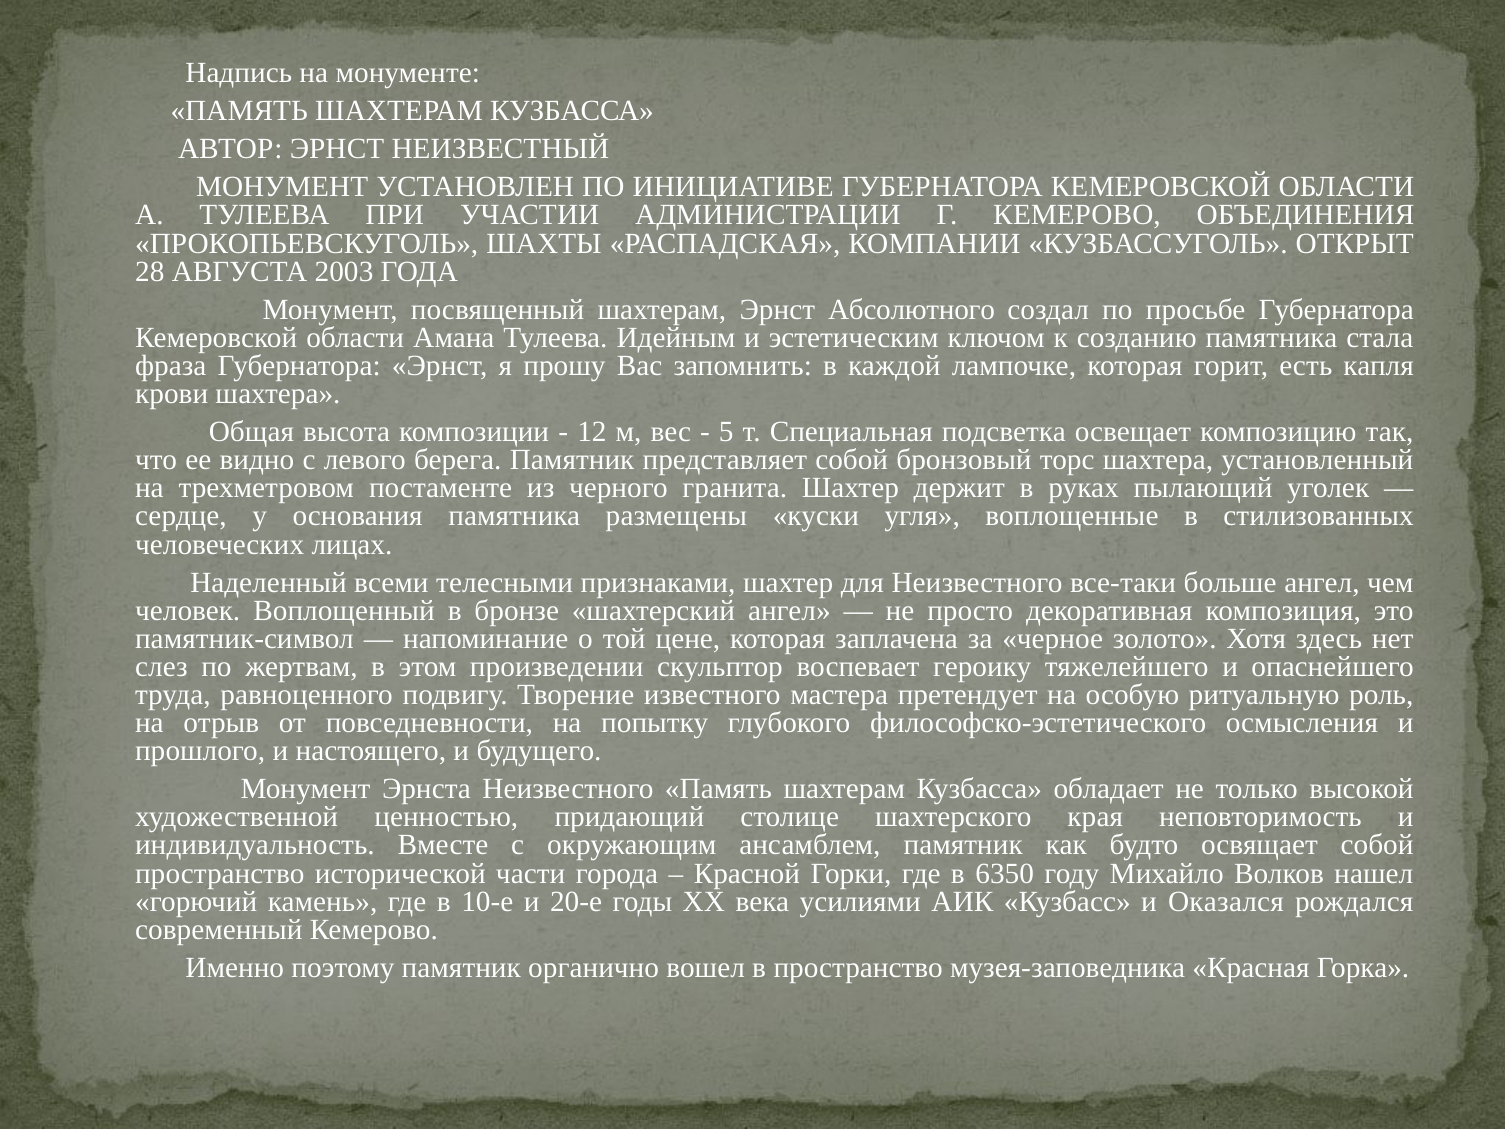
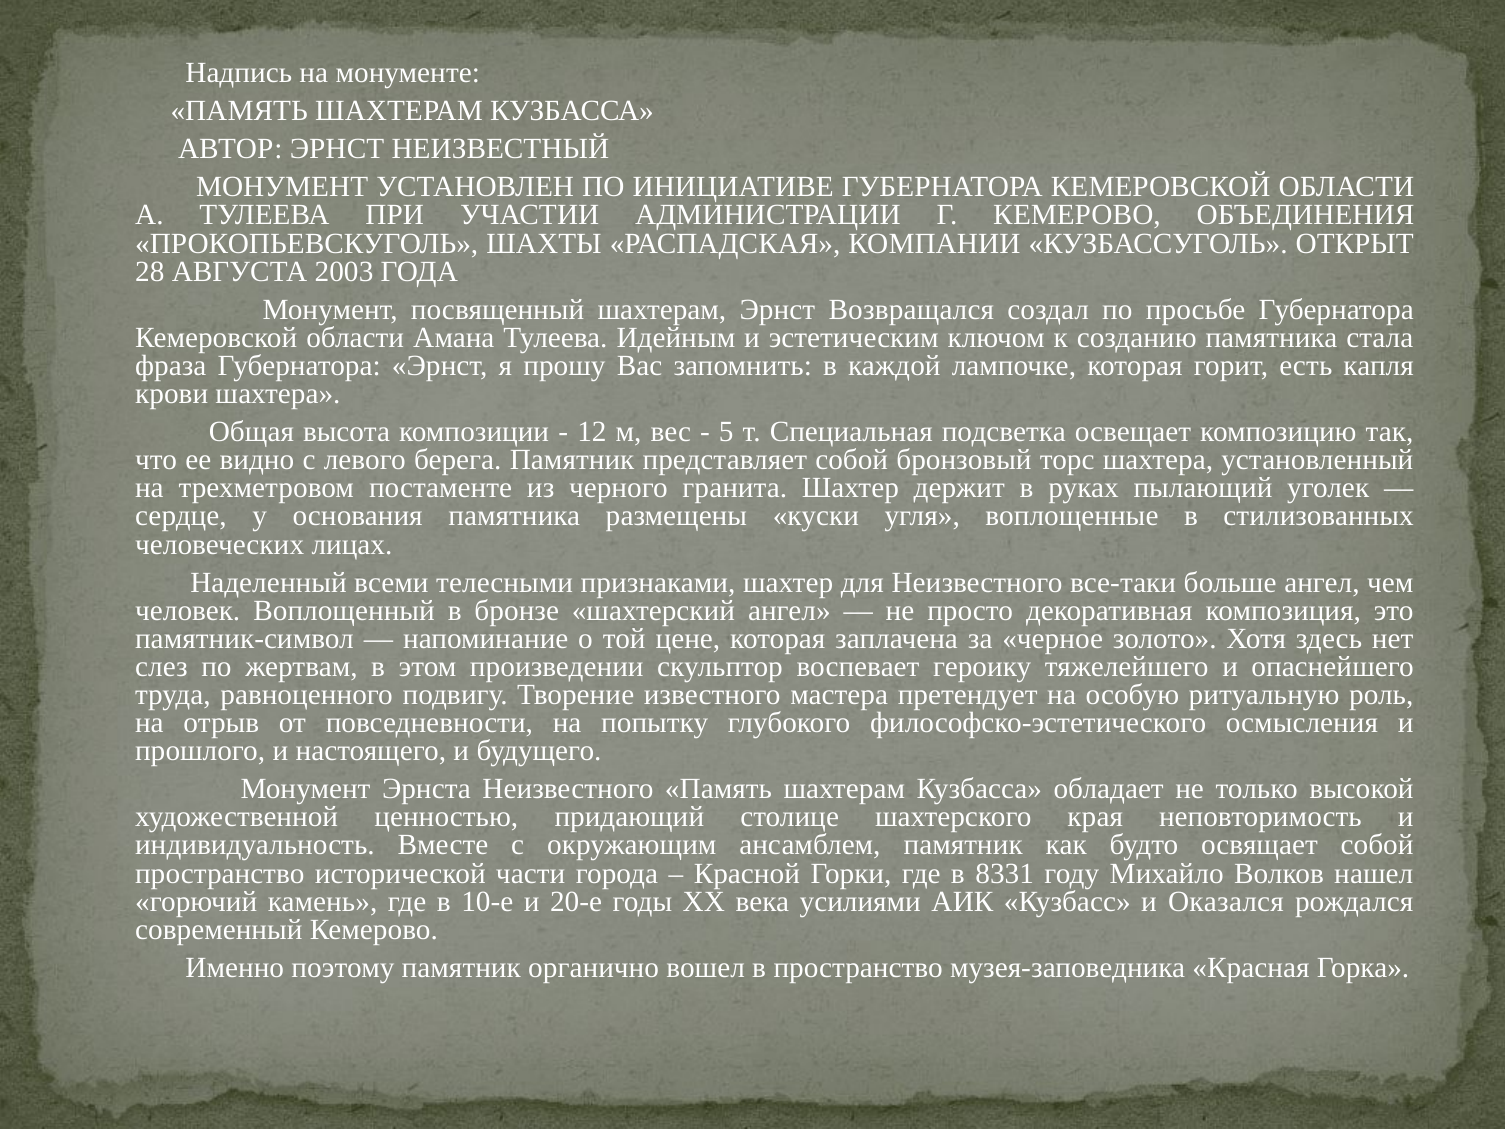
Абсолютного: Абсолютного -> Возвращался (911, 310)
6350: 6350 -> 8331 (1005, 873)
